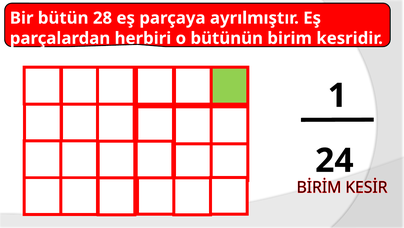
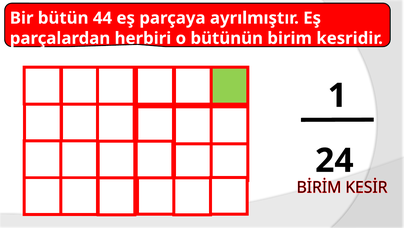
28: 28 -> 44 (102, 18)
